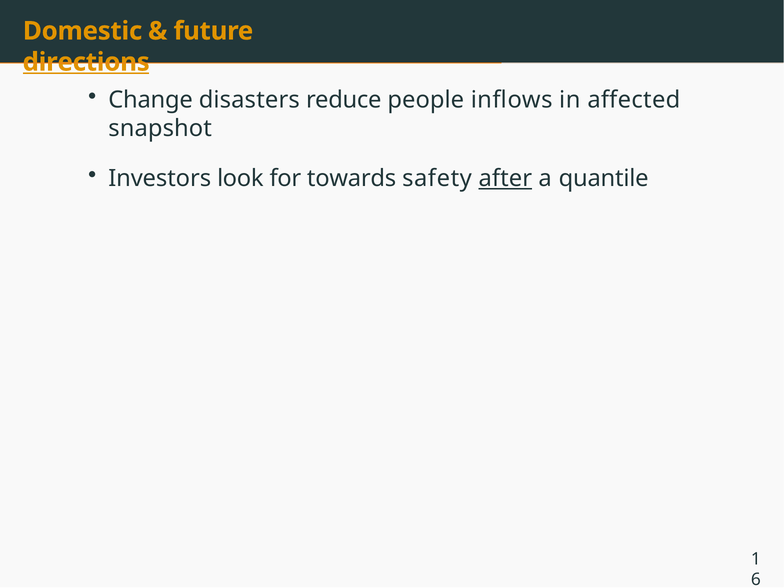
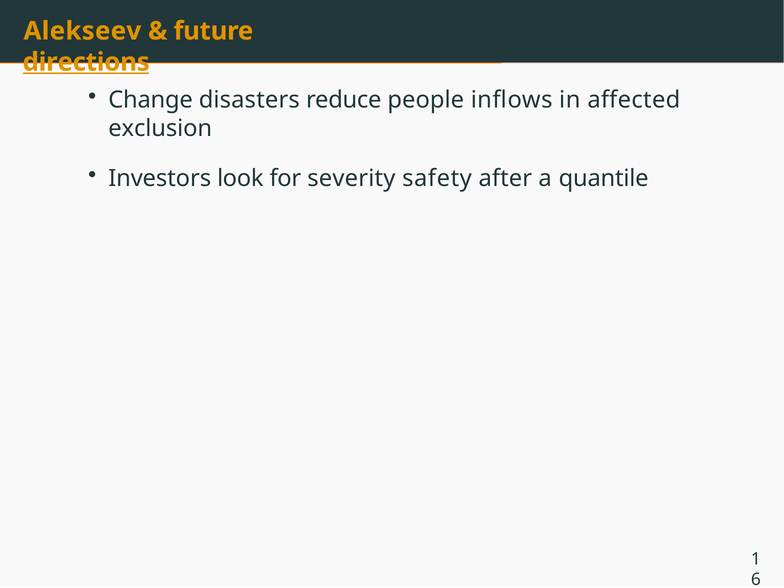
Domestic: Domestic -> Alekseev (82, 31)
snapshot: snapshot -> exclusion (160, 129)
towards: towards -> severity (351, 179)
after underline: present -> none (505, 179)
